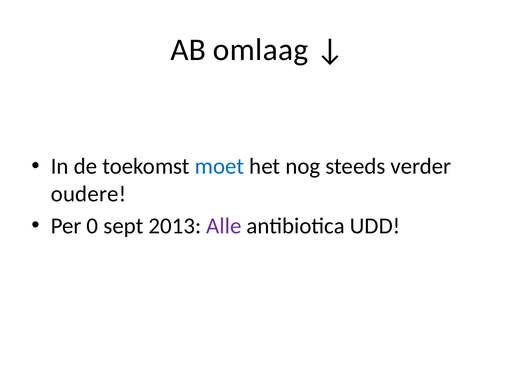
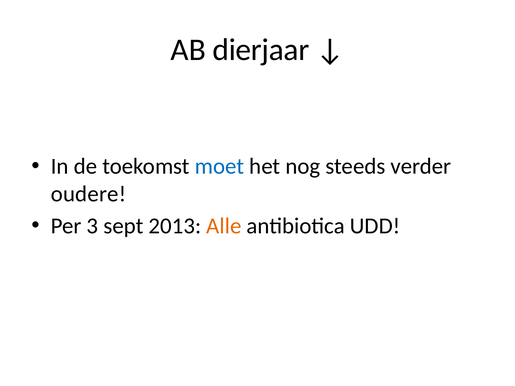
omlaag: omlaag -> dierjaar (261, 50)
0: 0 -> 3 (92, 226)
Alle colour: purple -> orange (224, 226)
